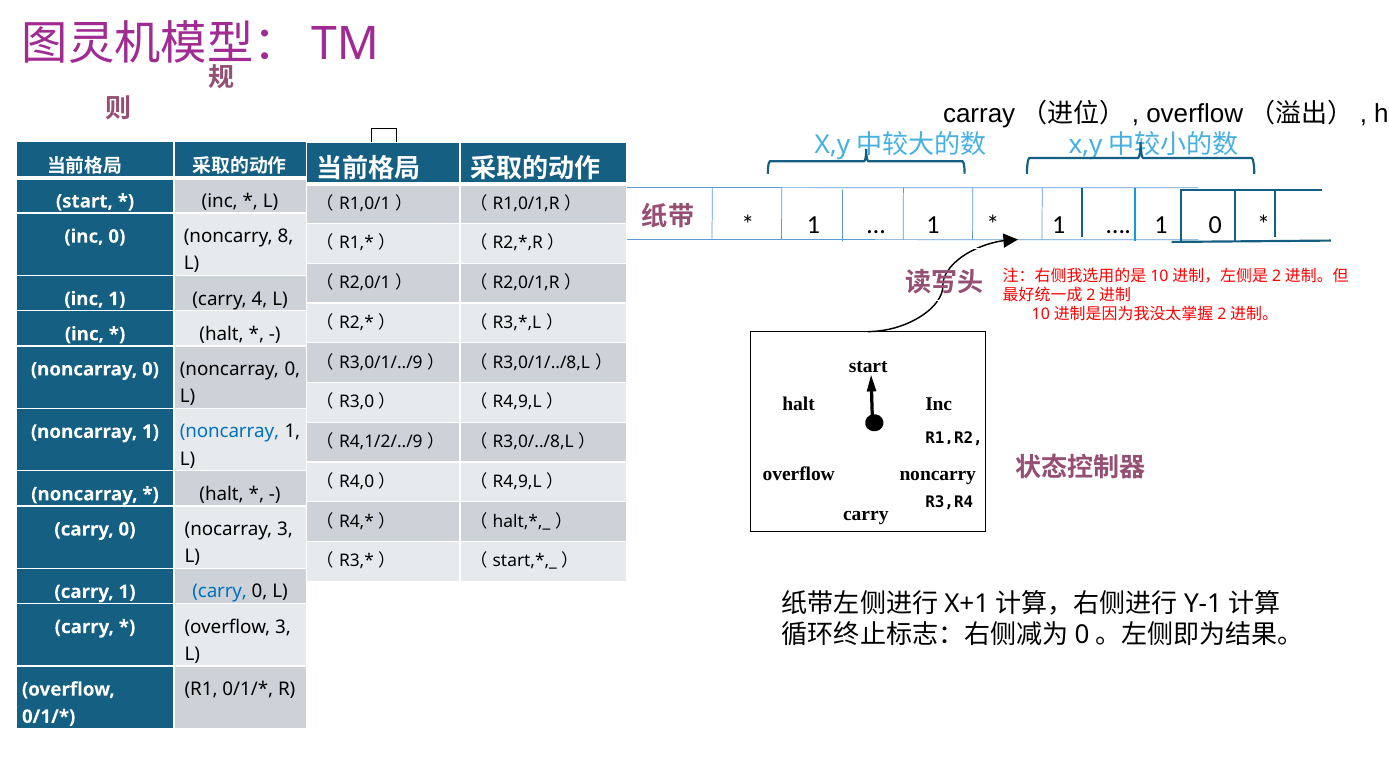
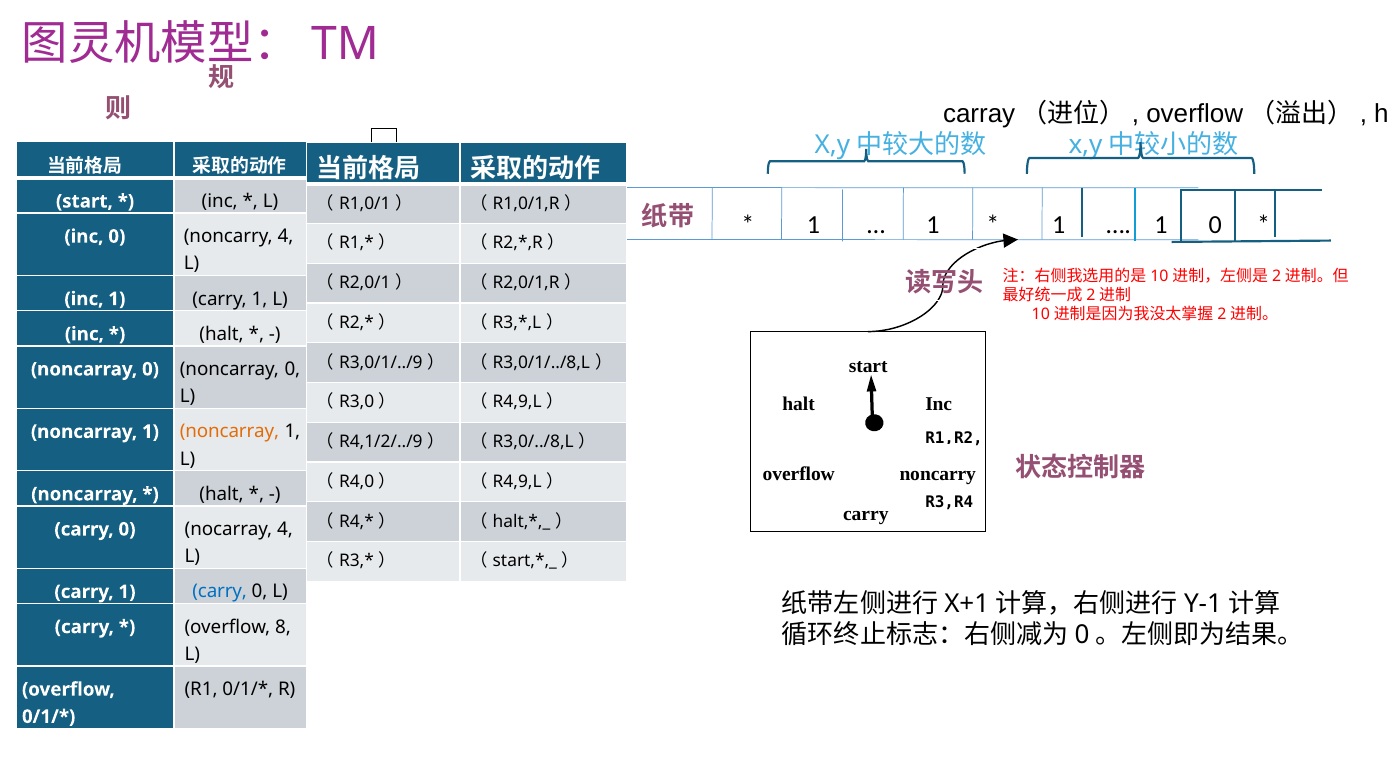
noncarry 8: 8 -> 4 (286, 237)
4: 4 -> 1 (260, 299)
noncarray colour: blue -> orange (230, 432)
nocarray 3: 3 -> 4 (285, 530)
overflow 3: 3 -> 8 (283, 627)
